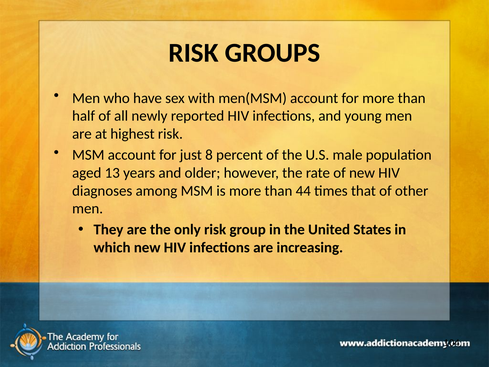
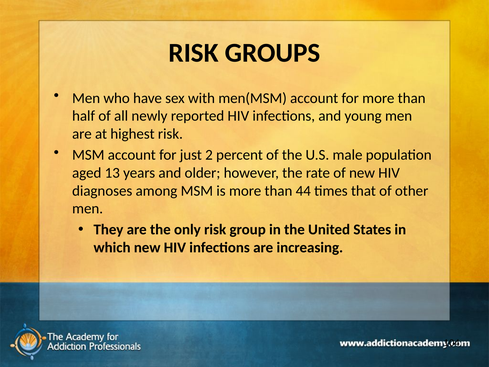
8: 8 -> 2 (209, 155)
